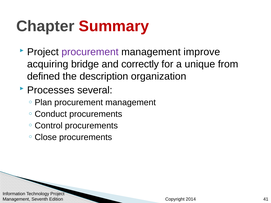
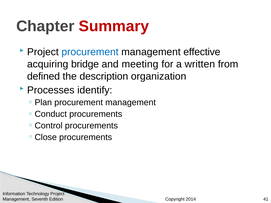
procurement colour: purple -> blue (90, 52)
improve: improve -> effective (202, 52)
correctly: correctly -> meeting (140, 64)
unique: unique -> written (200, 64)
several: several -> identify (95, 90)
